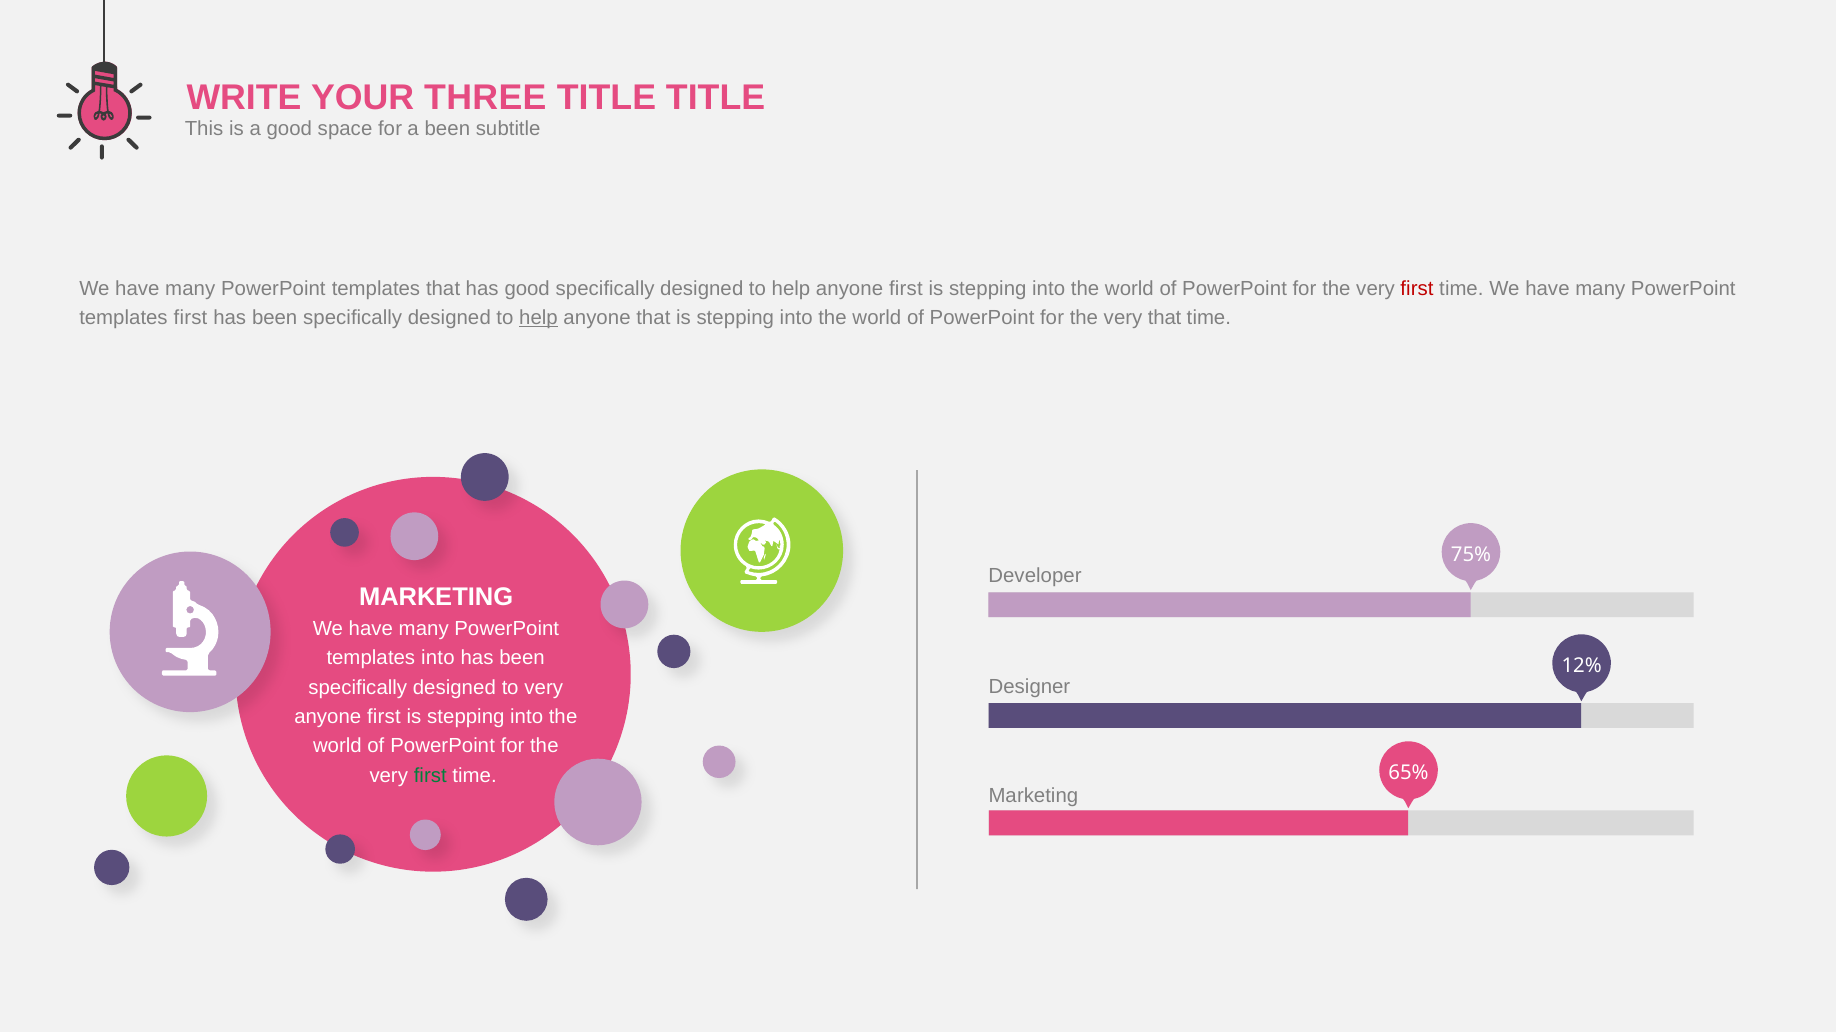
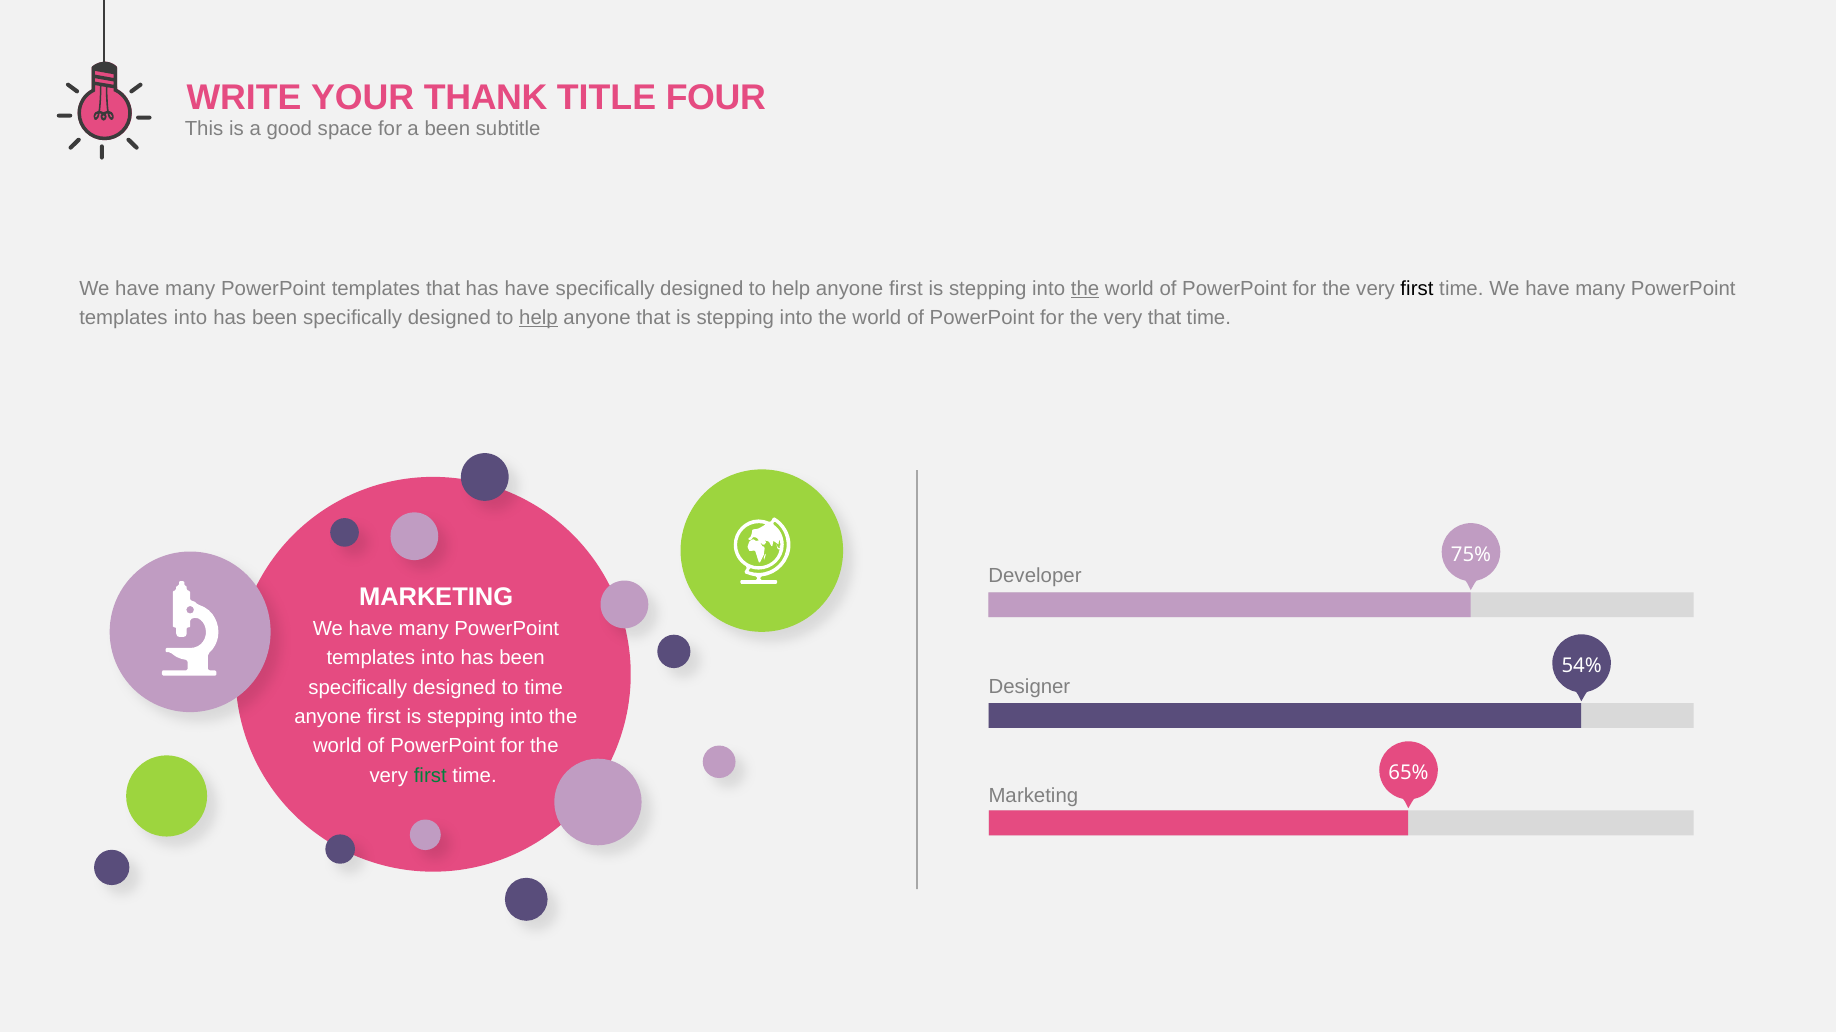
THREE: THREE -> THANK (486, 98)
TITLE TITLE: TITLE -> FOUR (716, 98)
has good: good -> have (527, 289)
the underline: none -> present (1085, 289)
first colour: red -> black (1417, 289)
first: first -> into (191, 318)
12%: 12% -> 54% (1582, 666)
to very: very -> time (544, 688)
